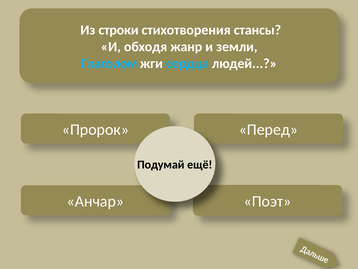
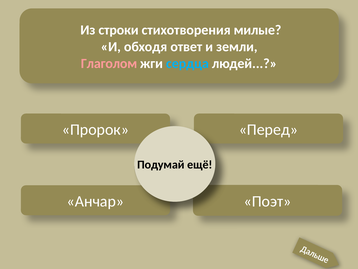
стансы: стансы -> милые (257, 30)
жанр: жанр -> ответ (186, 47)
Глаголом colour: light blue -> pink (109, 63)
